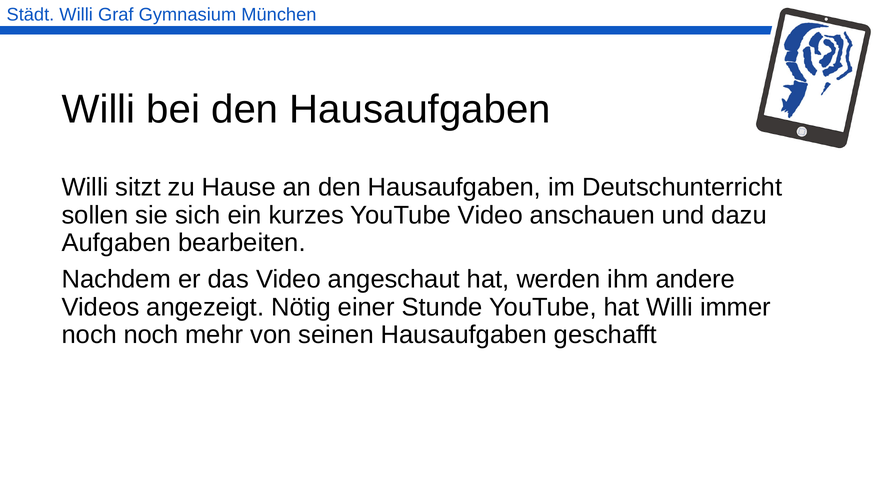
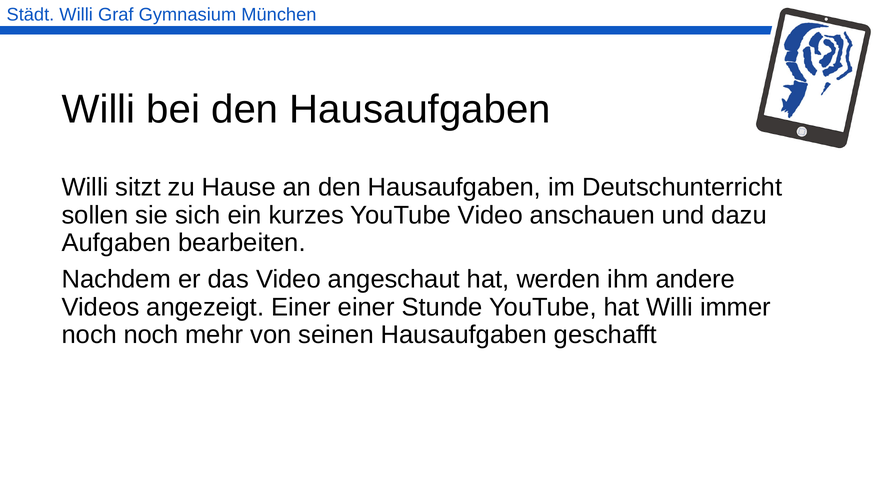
angezeigt Nötig: Nötig -> Einer (301, 307)
